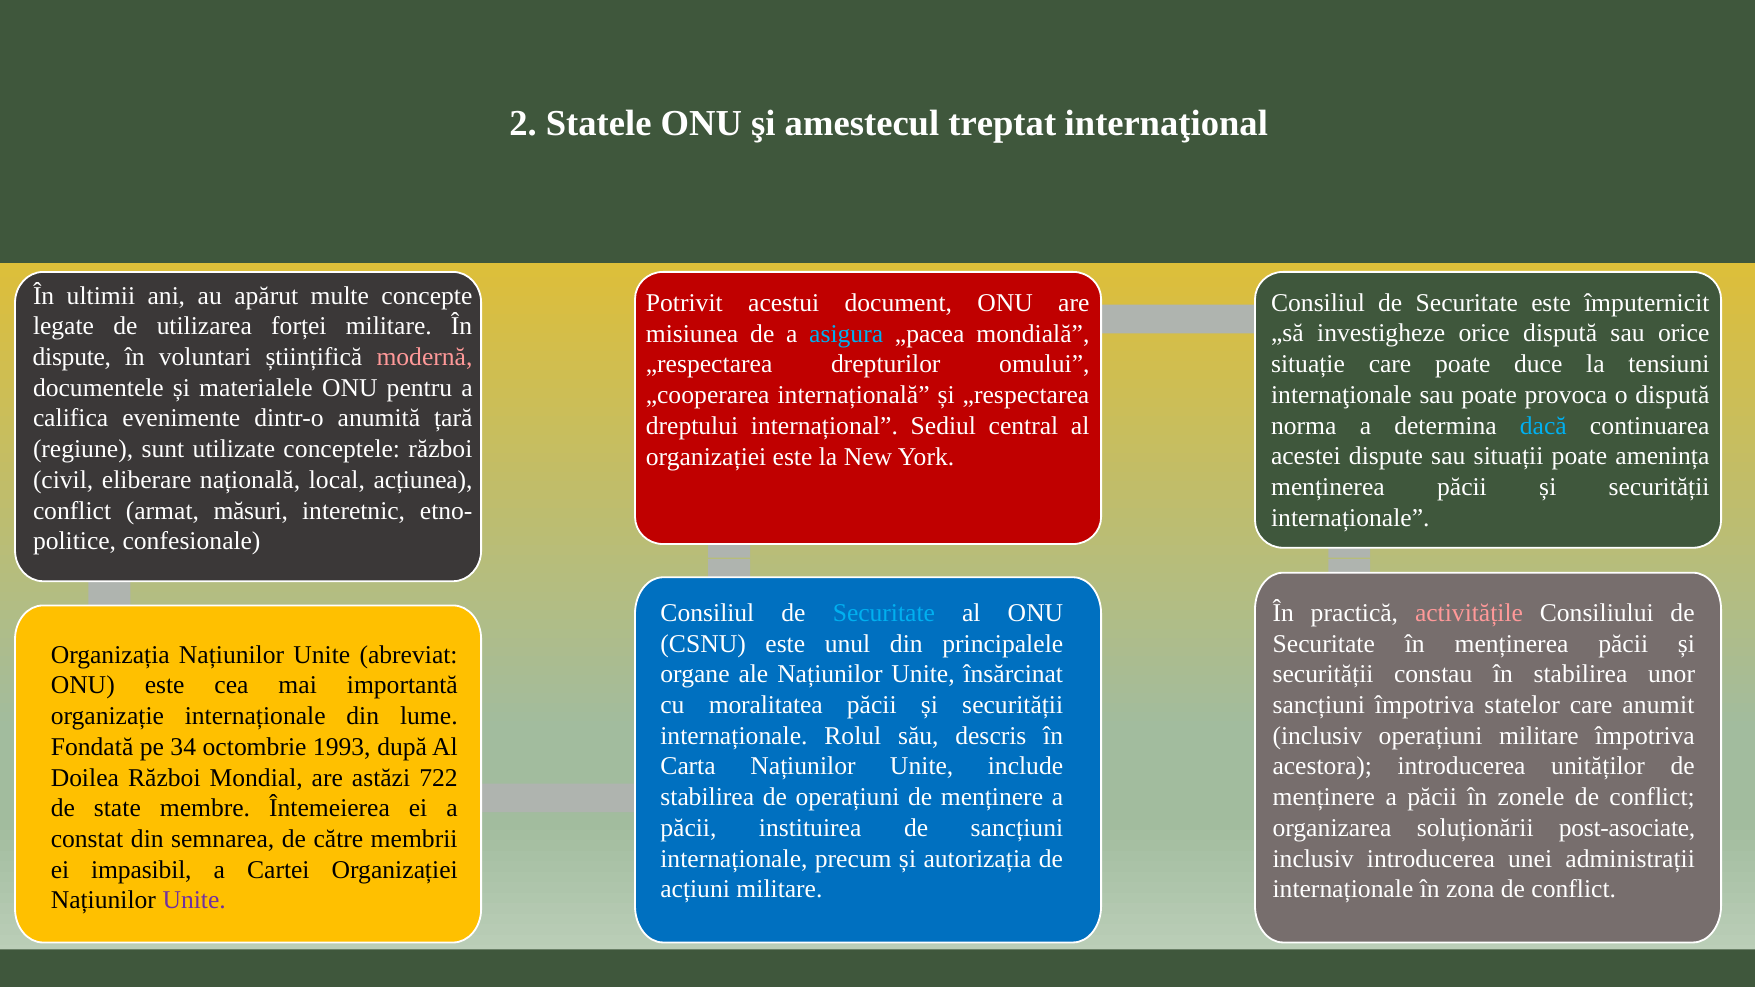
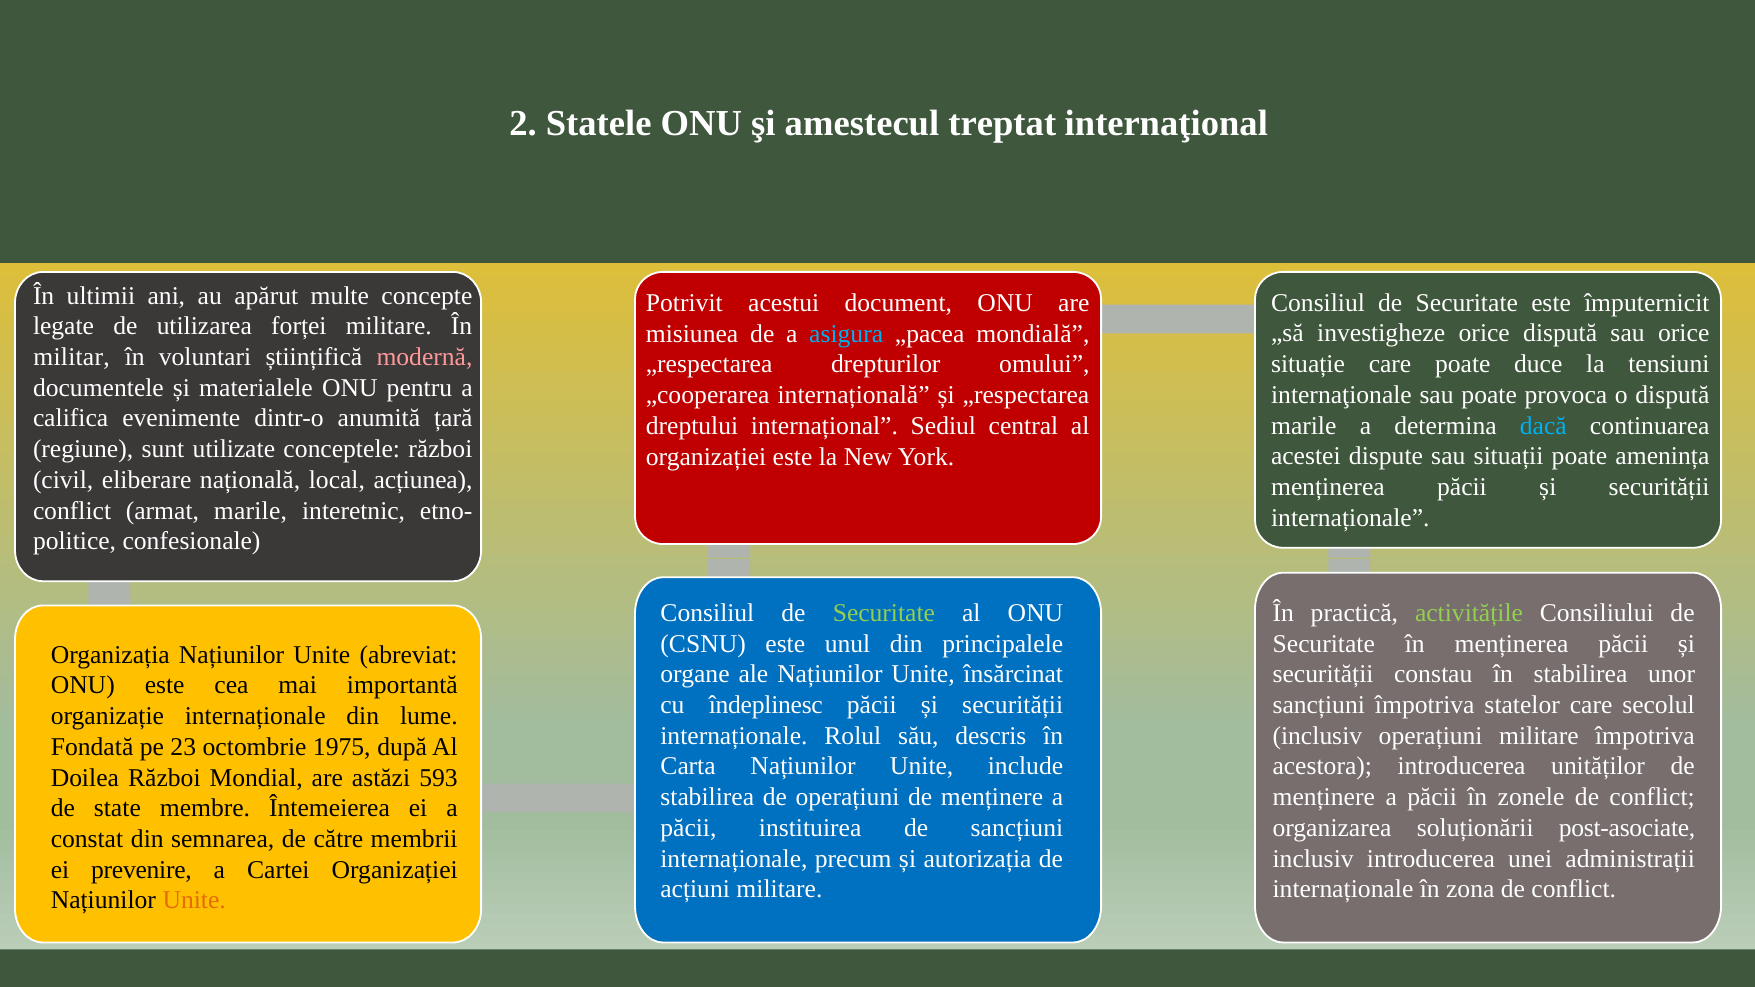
dispute: dispute -> militar (72, 357)
norma: norma -> marile (1304, 426)
armat măsuri: măsuri -> marile (250, 511)
Securitate colour: light blue -> light green (884, 613)
activitățile colour: pink -> light green (1469, 613)
moralitatea: moralitatea -> îndeplinesc (766, 705)
anumit: anumit -> secolul (1659, 705)
34: 34 -> 23 (183, 747)
1993: 1993 -> 1975 (342, 747)
722: 722 -> 593 (438, 778)
impasibil: impasibil -> prevenire (141, 870)
Unite colour: purple -> orange (194, 901)
